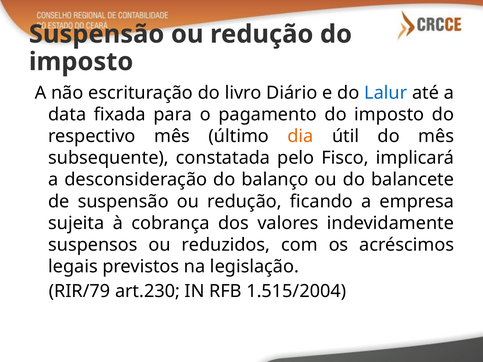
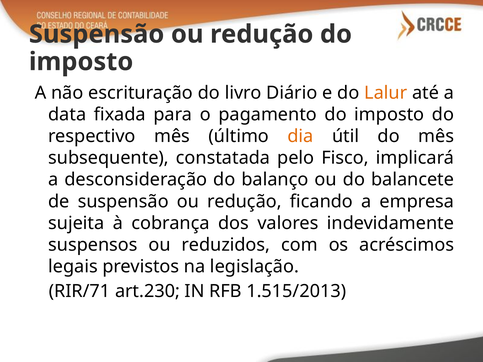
Lalur colour: blue -> orange (386, 93)
RIR/79: RIR/79 -> RIR/71 (80, 291)
1.515/2004: 1.515/2004 -> 1.515/2013 (296, 291)
